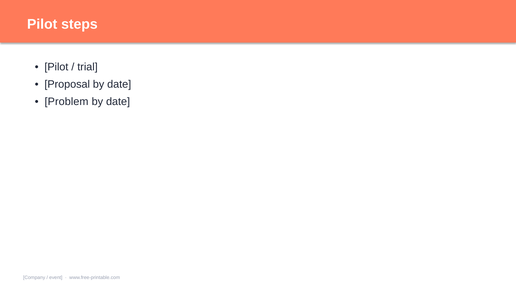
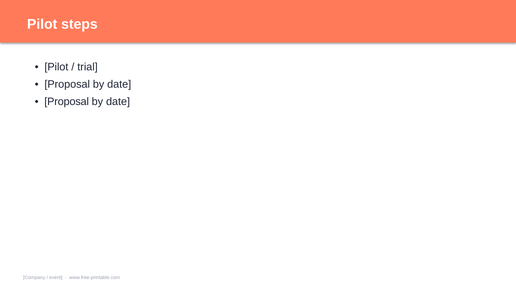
Problem: Problem -> Proposal (67, 102)
